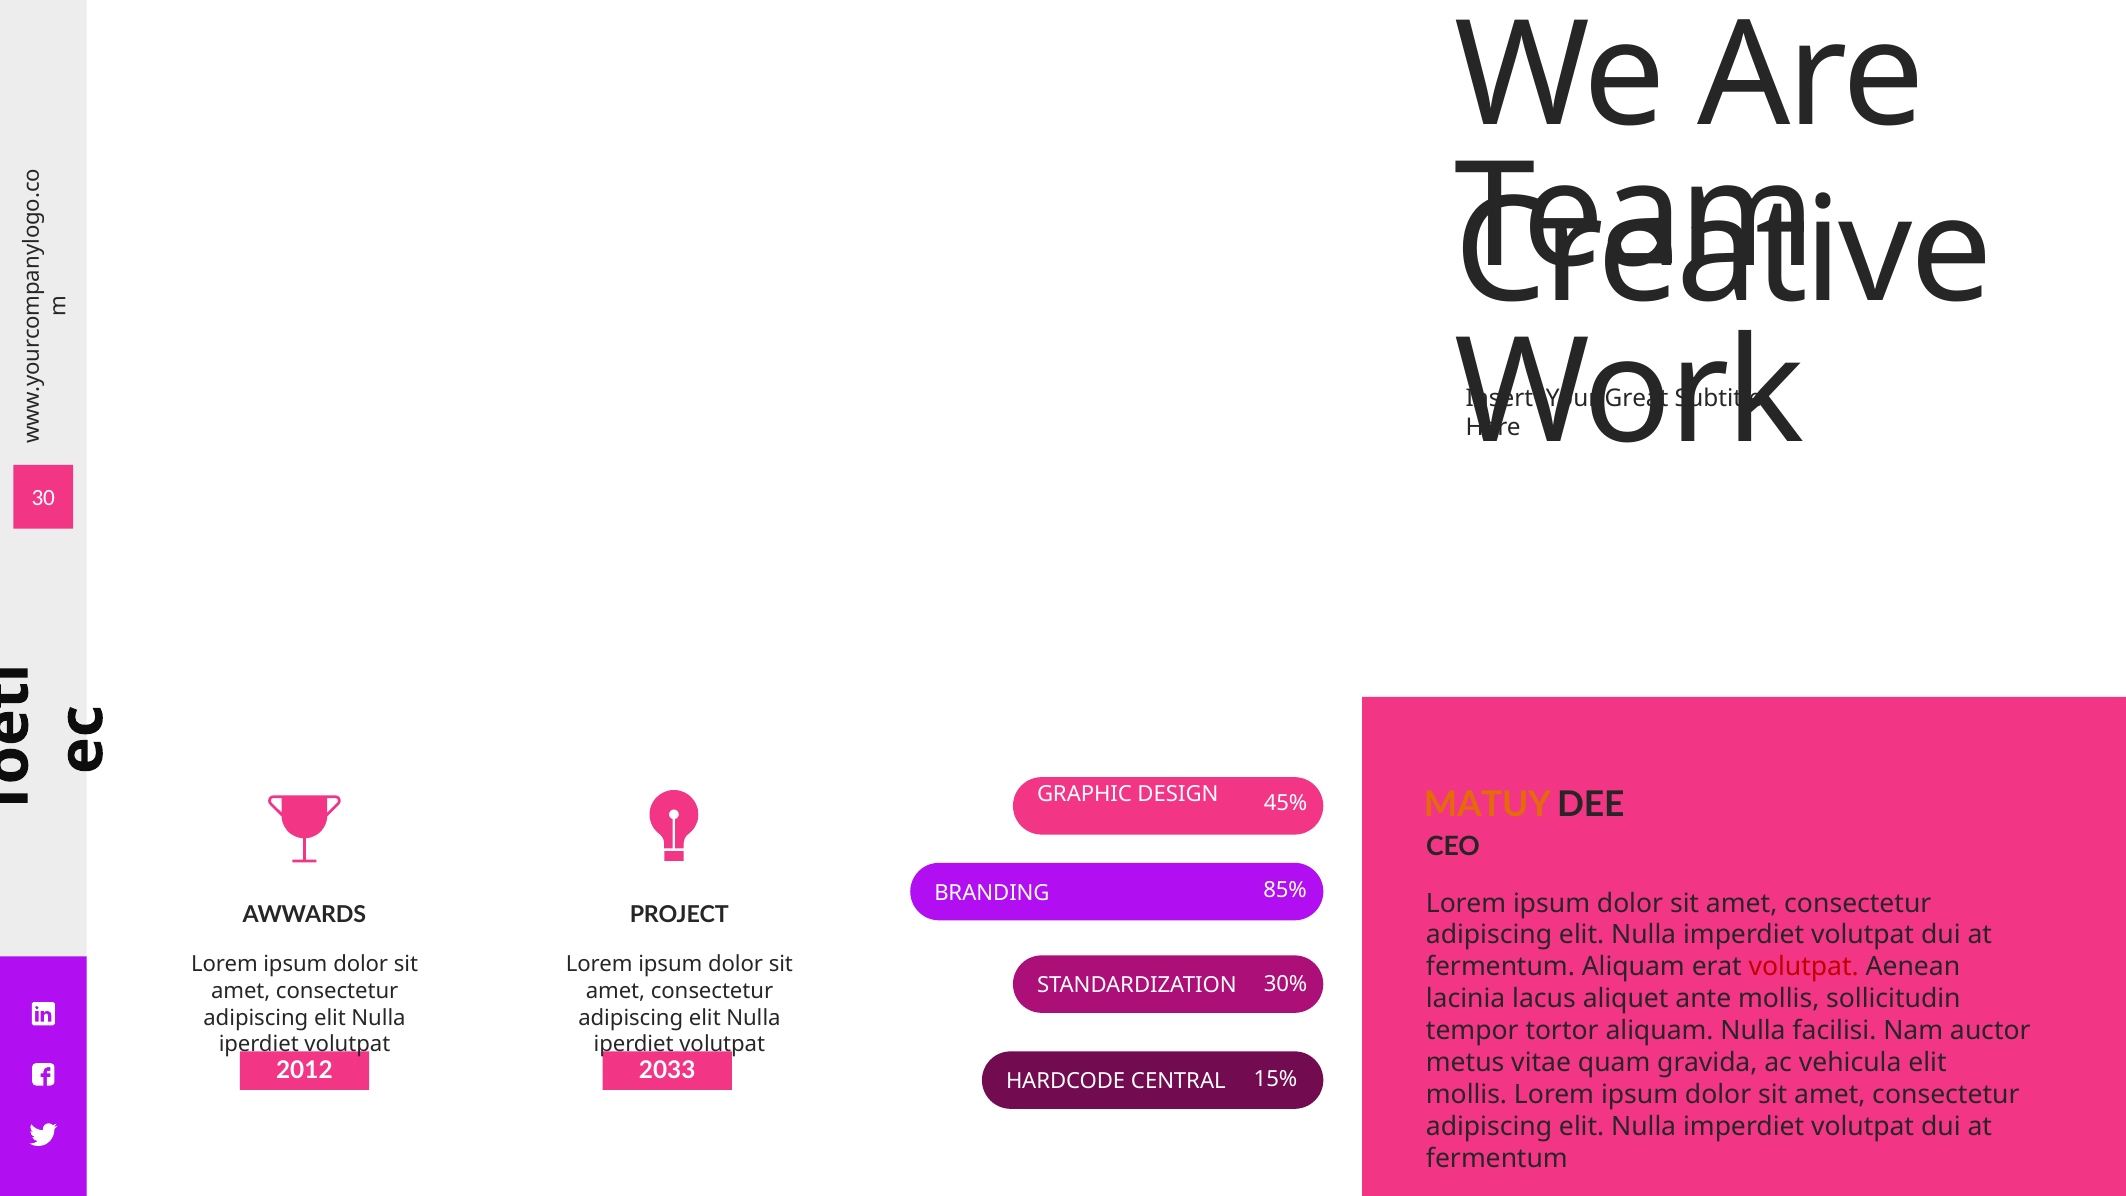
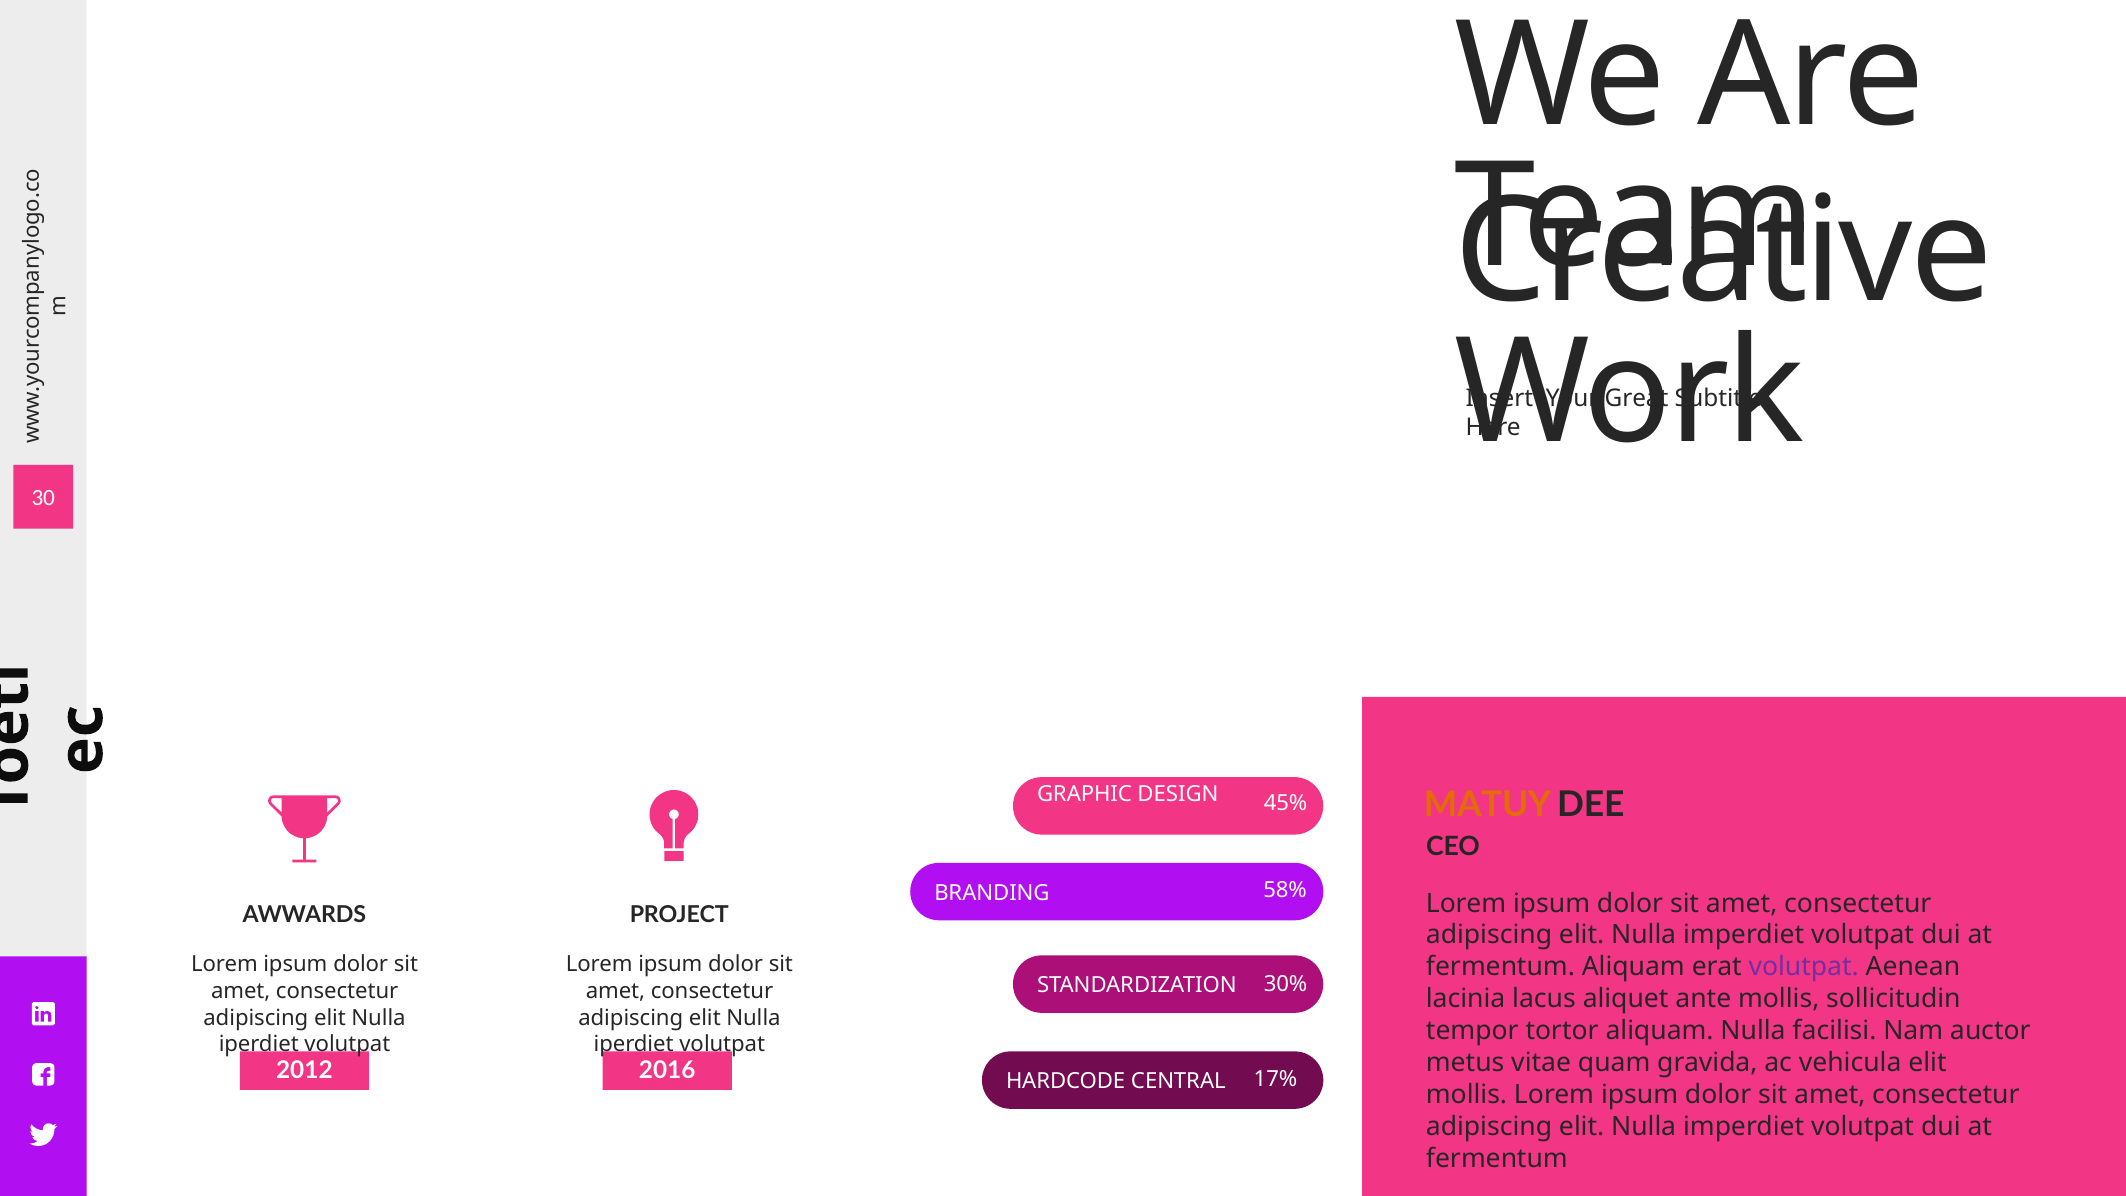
85%: 85% -> 58% (1285, 890)
volutpat colour: red -> purple (1804, 967)
2033: 2033 -> 2016 (667, 1070)
15%: 15% -> 17% (1276, 1079)
